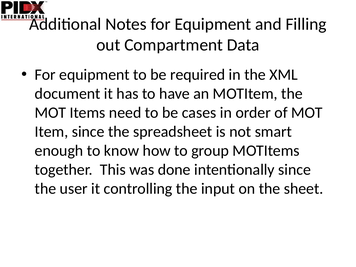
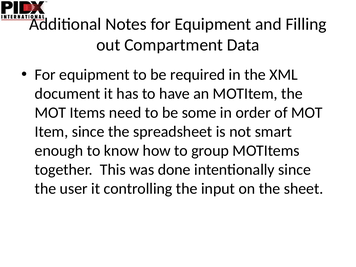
cases: cases -> some (199, 113)
